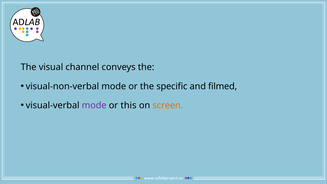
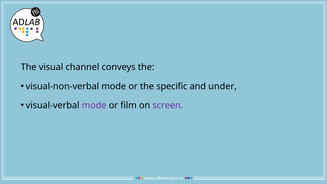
filmed: filmed -> under (223, 86)
this: this -> film (129, 105)
screen colour: orange -> purple (168, 105)
